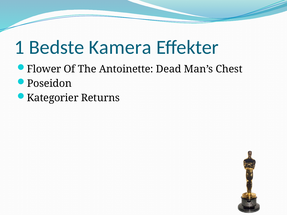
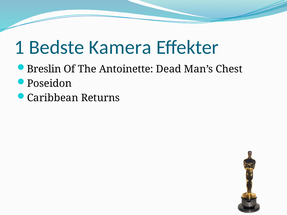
Flower: Flower -> Breslin (44, 69)
Kategorier: Kategorier -> Caribbean (53, 98)
